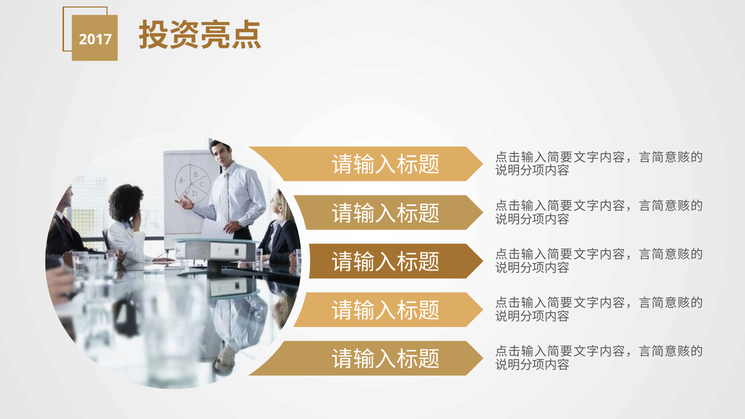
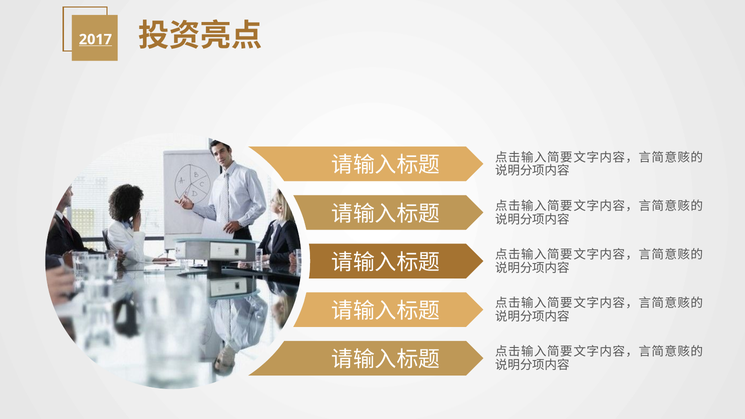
2017 underline: none -> present (95, 39)
